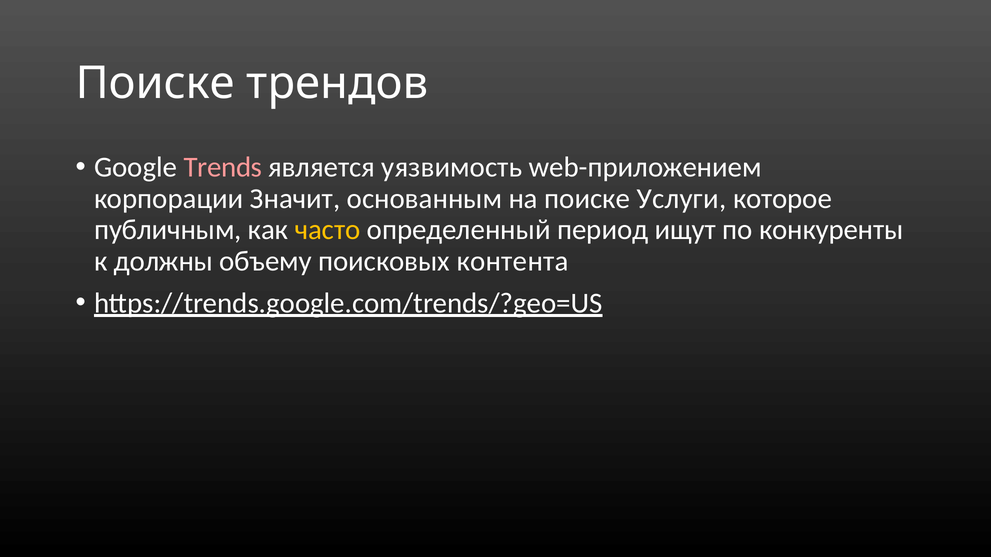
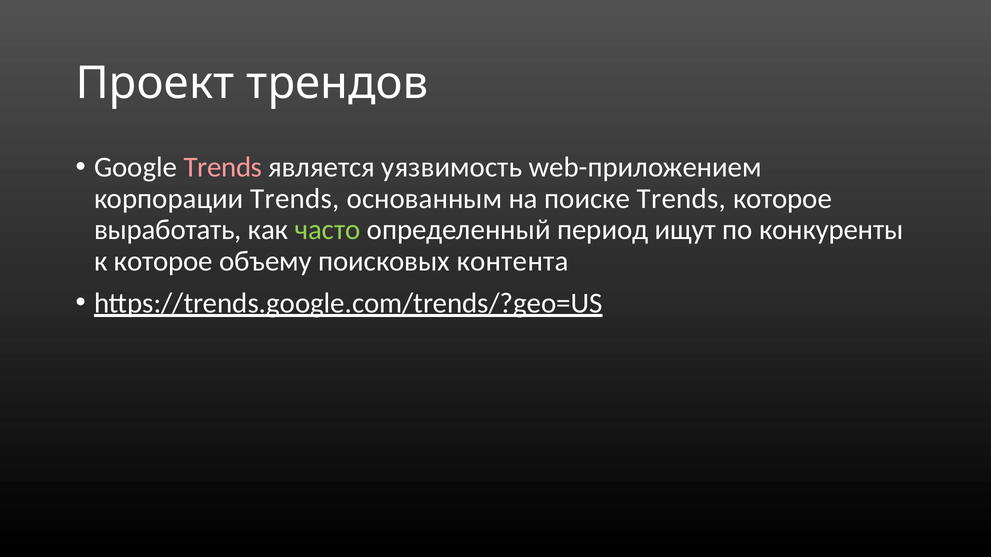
Поиске: Поиске -> Проект (155, 83)
корпорации Значит: Значит -> Trends (295, 199)
поиске Услуги: Услуги -> Trends (681, 199)
публичным: публичным -> выработать (168, 230)
часто colour: yellow -> light green (328, 230)
к должны: должны -> которое (163, 261)
